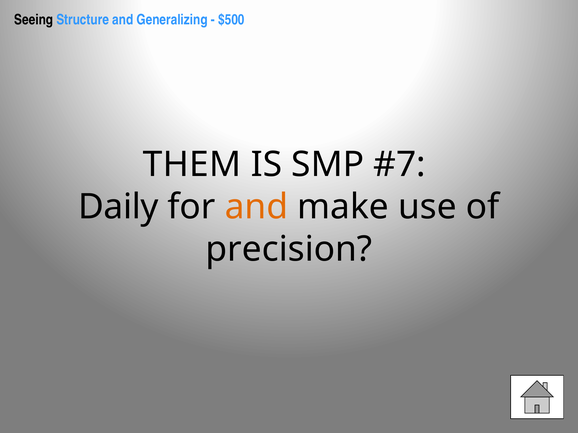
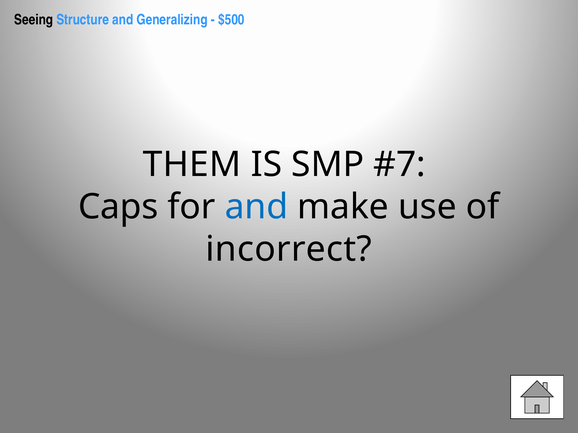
Daily: Daily -> Caps (118, 207)
and colour: orange -> blue (256, 207)
precision: precision -> incorrect (289, 250)
